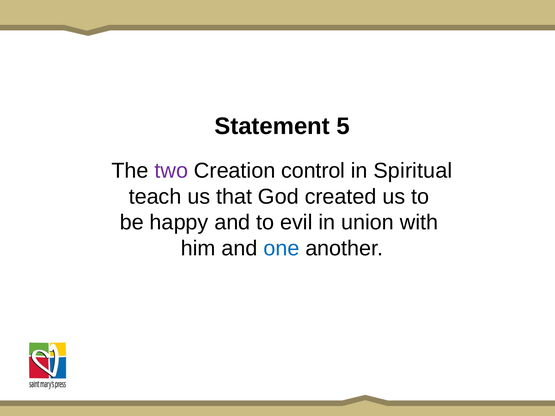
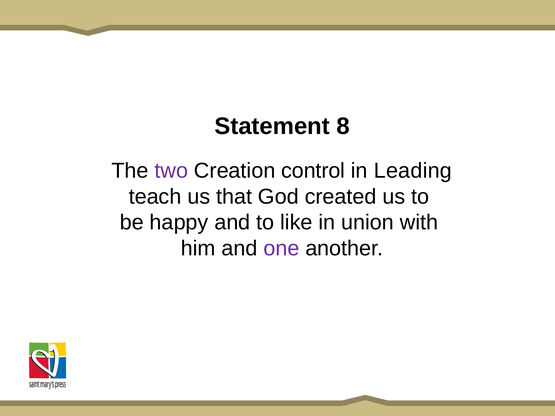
5: 5 -> 8 (343, 127)
Spiritual: Spiritual -> Leading (413, 171)
evil: evil -> like (296, 223)
one colour: blue -> purple (281, 248)
